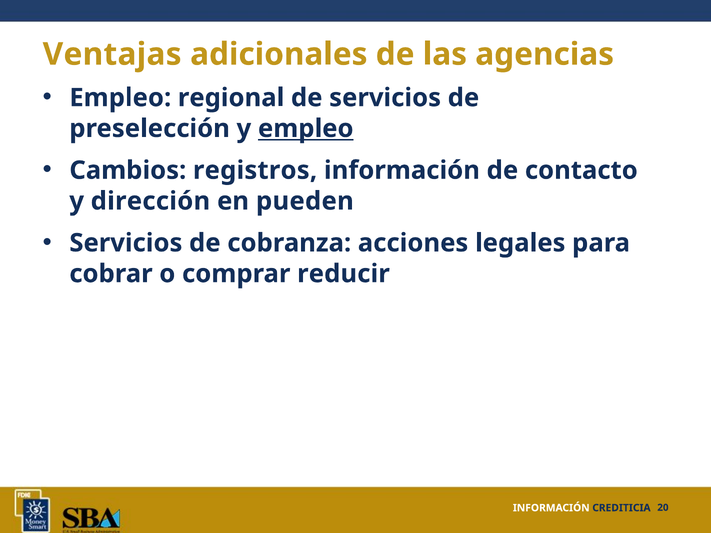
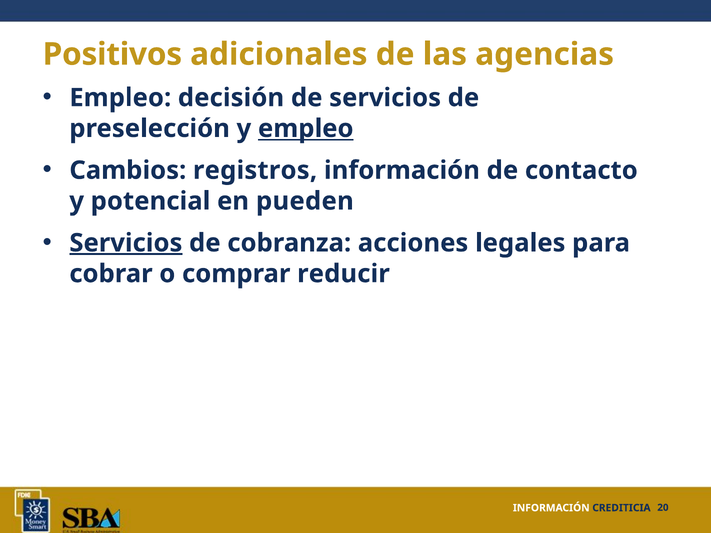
Ventajas: Ventajas -> Positivos (112, 54)
regional: regional -> decisión (231, 98)
dirección: dirección -> potencial (151, 201)
Servicios underline: none -> present (126, 243)
